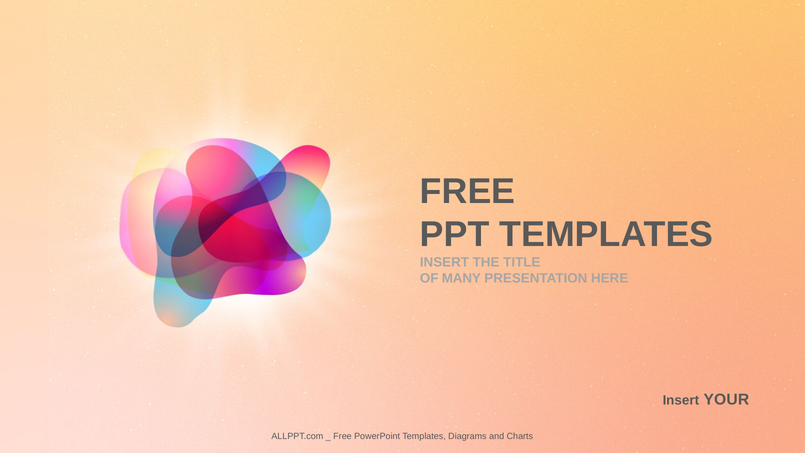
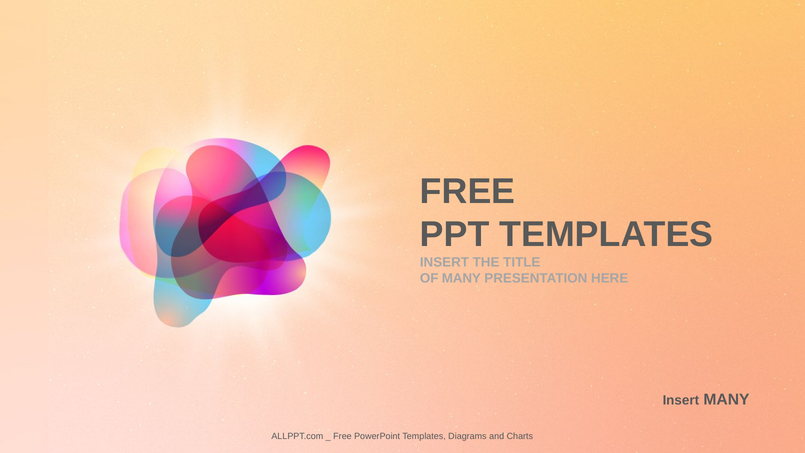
Insert YOUR: YOUR -> MANY (726, 399)
